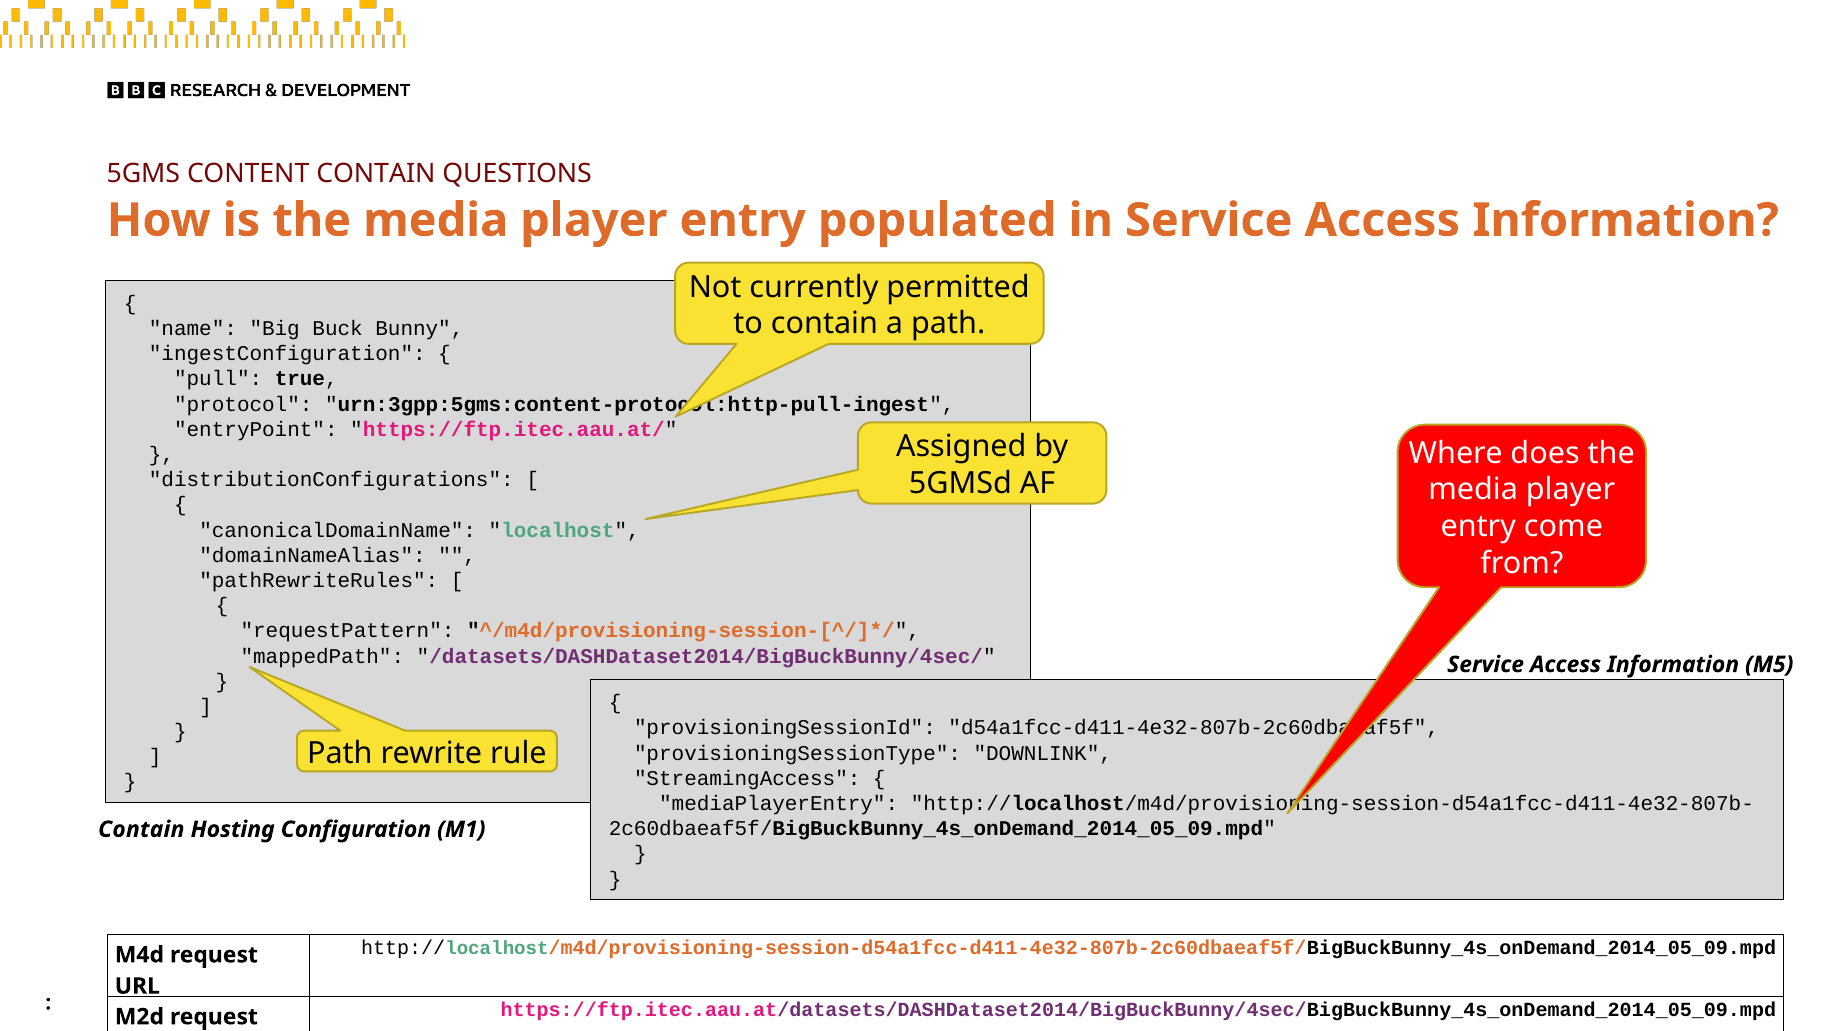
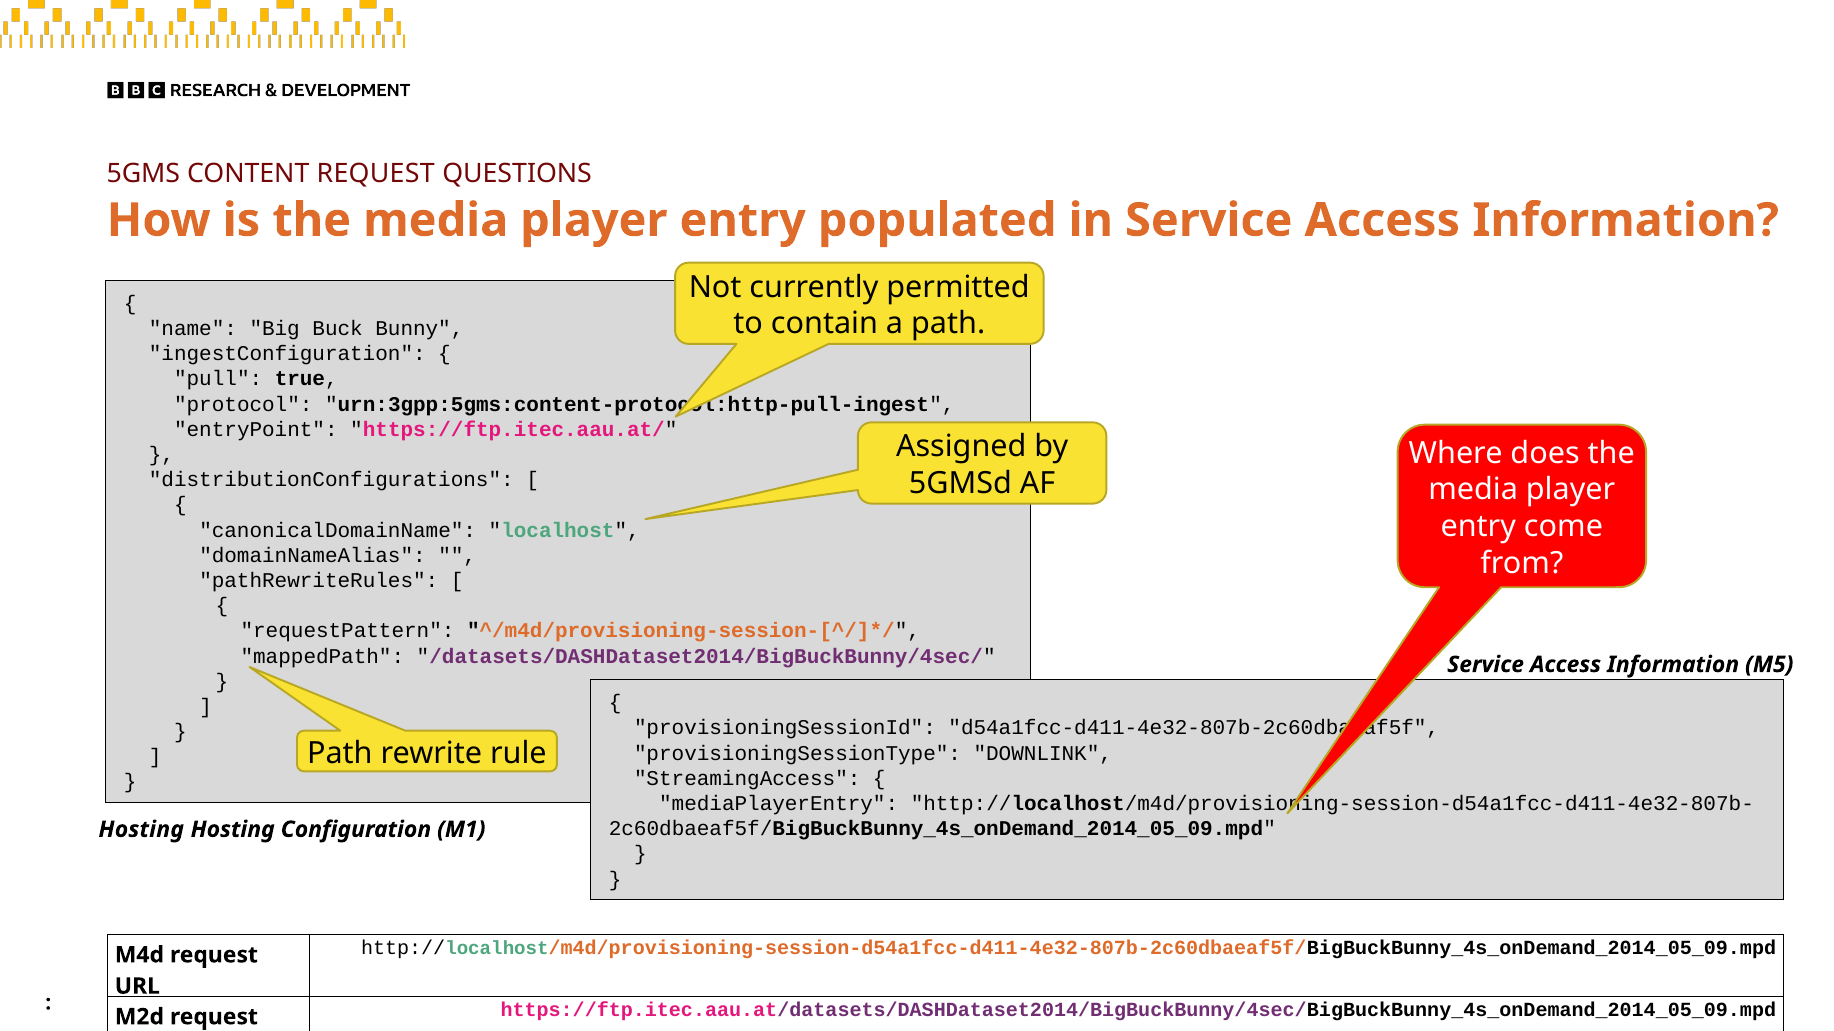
CONTENT CONTAIN: CONTAIN -> REQUEST (376, 173)
Contain: Contain -> Hosting (141, 830)
